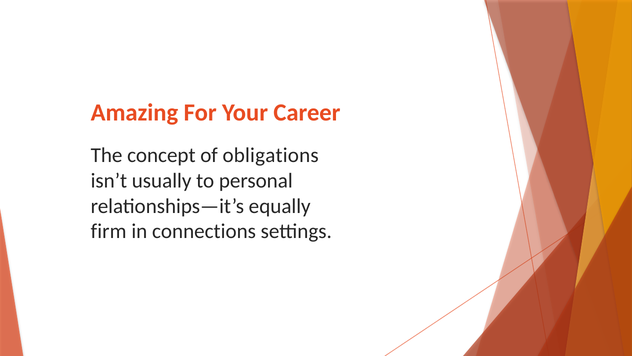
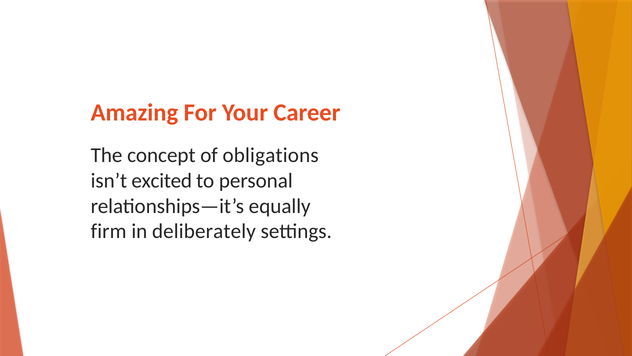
usually: usually -> excited (162, 181)
connections: connections -> deliberately (204, 231)
